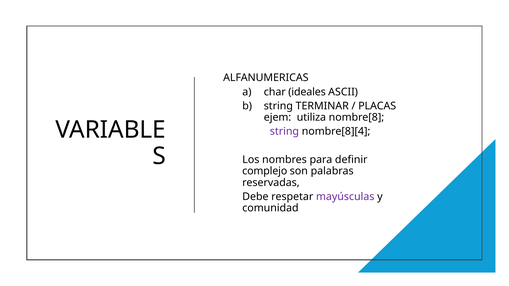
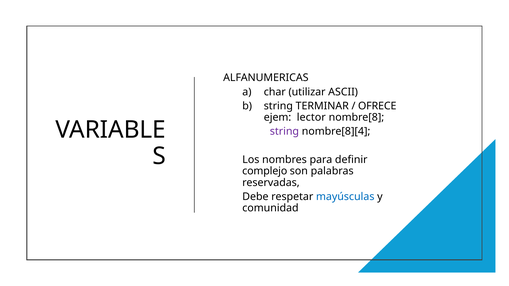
ideales: ideales -> utilizar (307, 92)
PLACAS: PLACAS -> OFRECE (377, 106)
utiliza: utiliza -> lector (311, 118)
mayúsculas colour: purple -> blue (345, 197)
